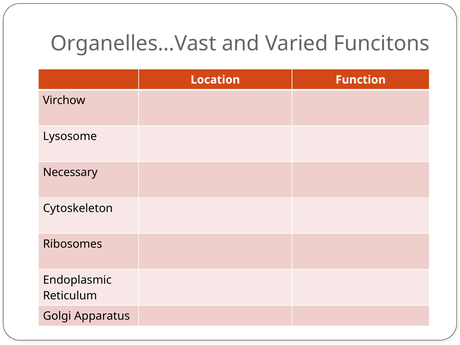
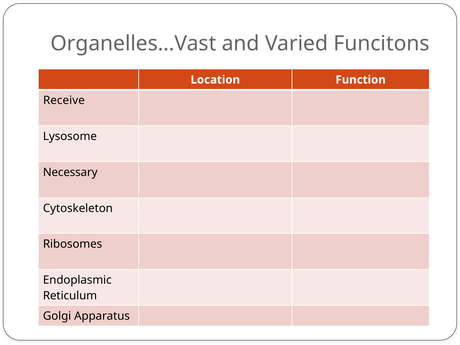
Virchow: Virchow -> Receive (64, 101)
